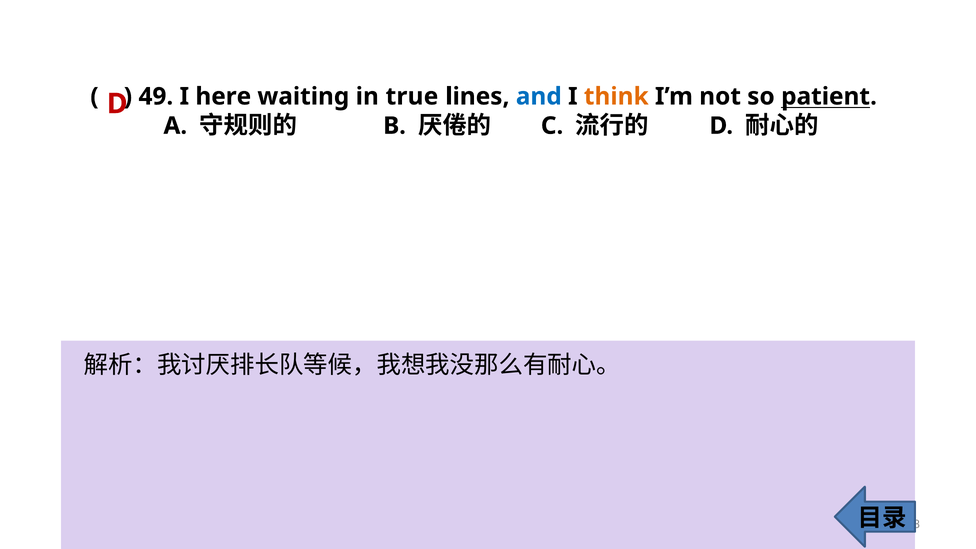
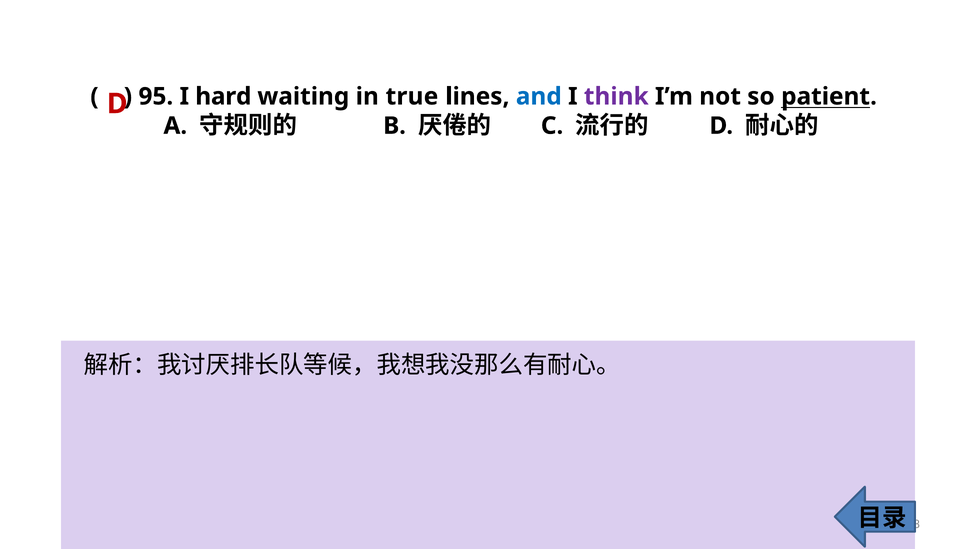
49: 49 -> 95 (156, 96)
here: here -> hard (223, 96)
think colour: orange -> purple (616, 96)
